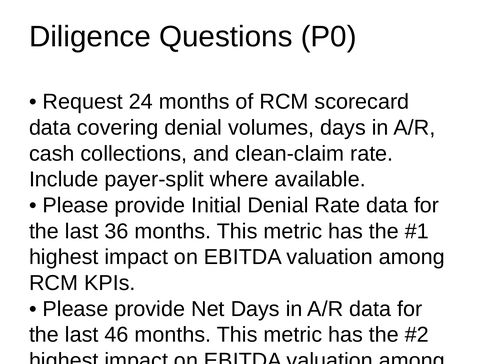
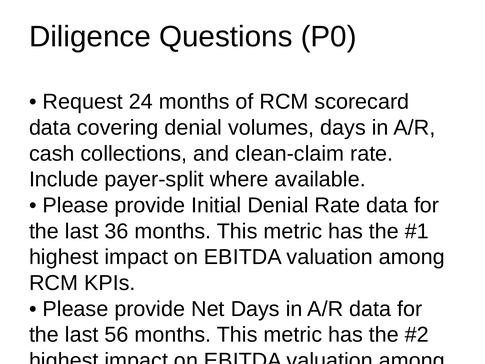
46: 46 -> 56 (116, 335)
